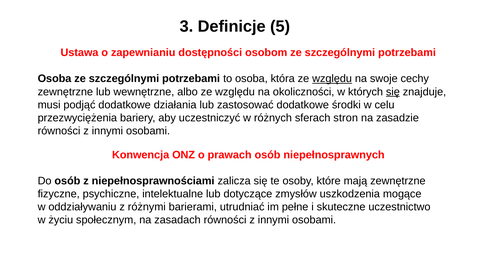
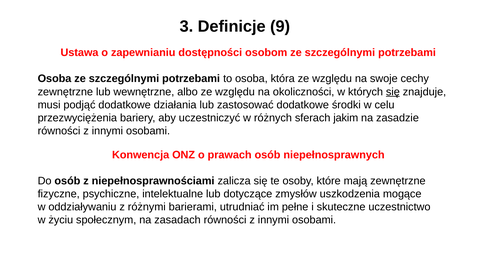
5: 5 -> 9 (280, 27)
względu underline: present -> none (332, 79)
stron: stron -> jakim (346, 118)
